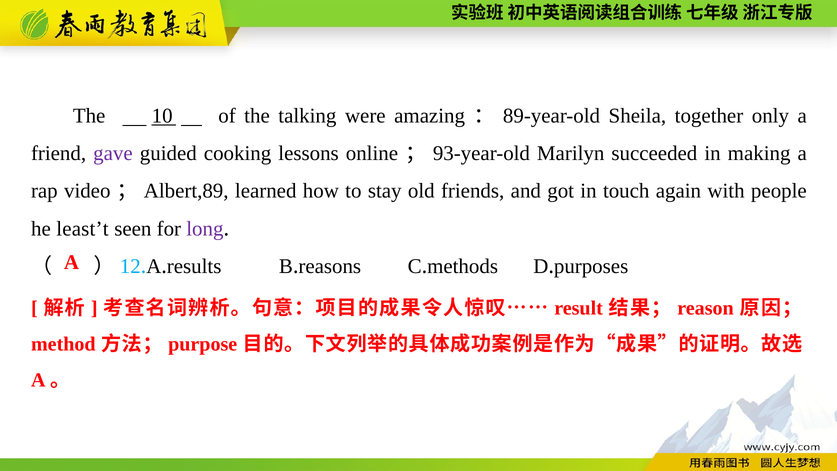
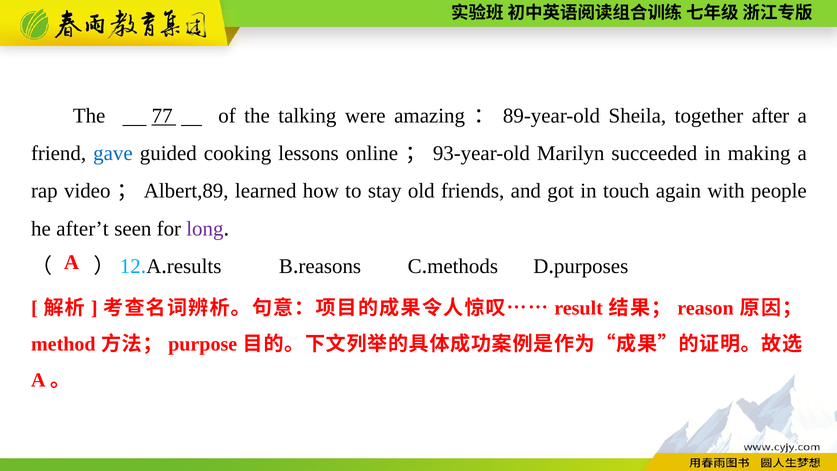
10: 10 -> 77 (162, 116)
only: only -> after (770, 116)
gave colour: purple -> blue (113, 153)
least’t: least’t -> after’t (82, 229)
